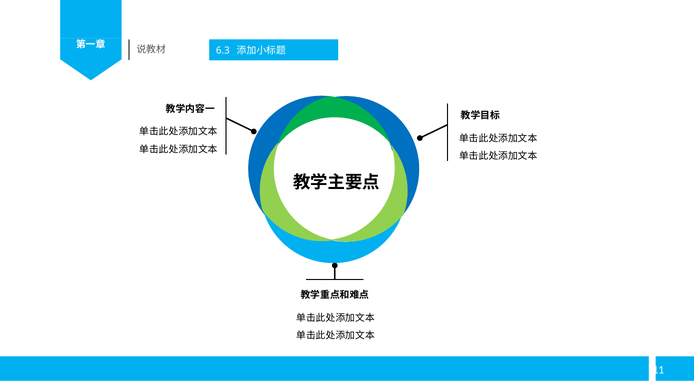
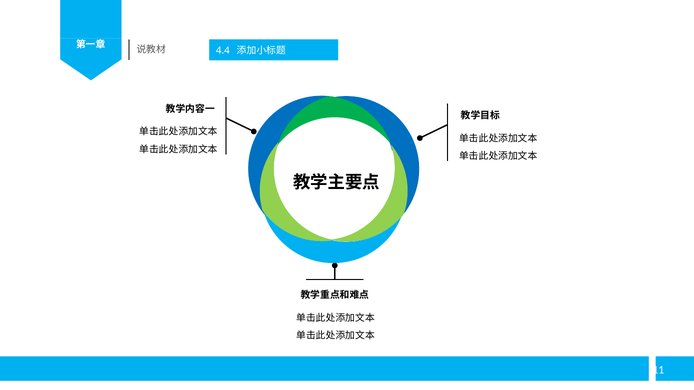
6.3: 6.3 -> 4.4 (223, 51)
